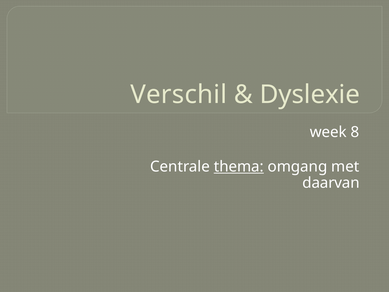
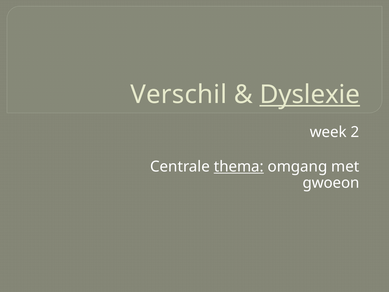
Dyslexie underline: none -> present (310, 95)
8: 8 -> 2 (355, 132)
daarvan: daarvan -> gwoeon (331, 183)
